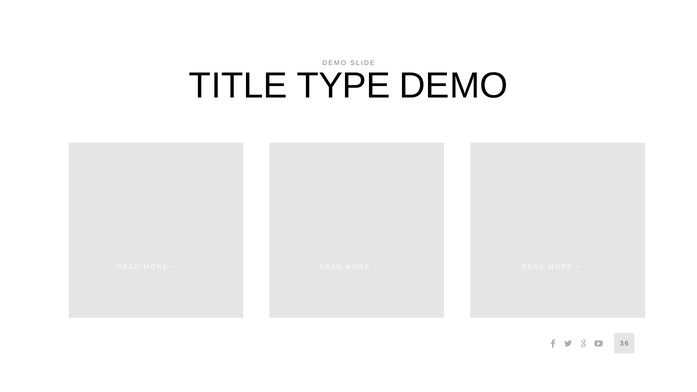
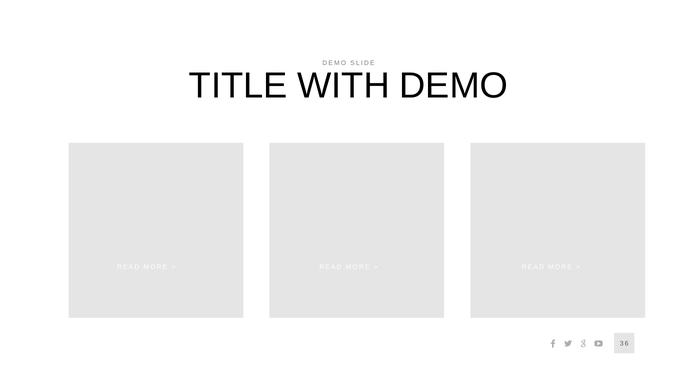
TYPE: TYPE -> WITH (343, 86)
